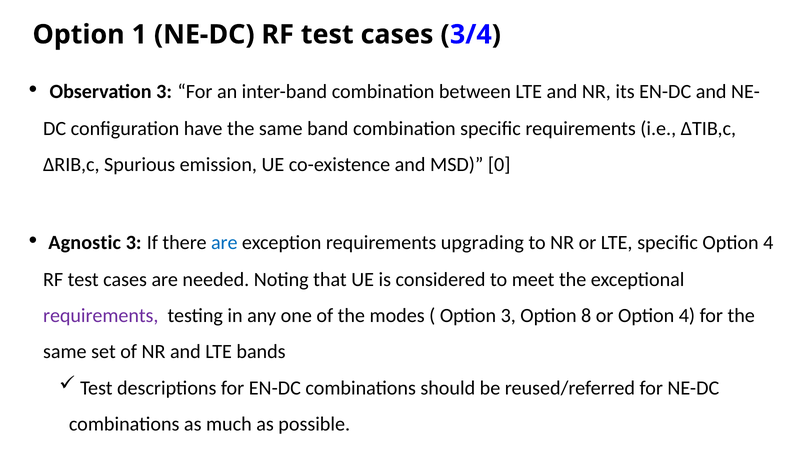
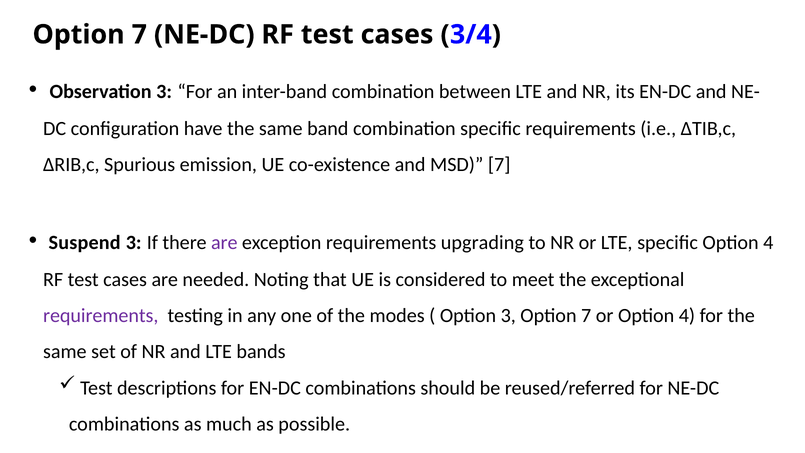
1: 1 -> 7 (139, 35)
MSD 0: 0 -> 7 (499, 165)
Agnostic: Agnostic -> Suspend (85, 242)
are colour: blue -> purple (224, 242)
3 Option 8: 8 -> 7 (586, 316)
